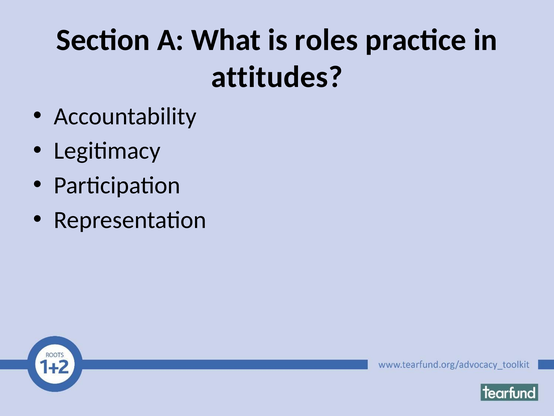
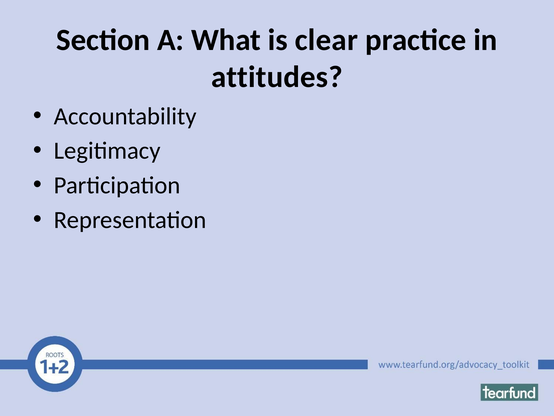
roles: roles -> clear (326, 40)
